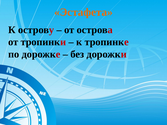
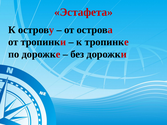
Эстафета colour: orange -> red (83, 12)
